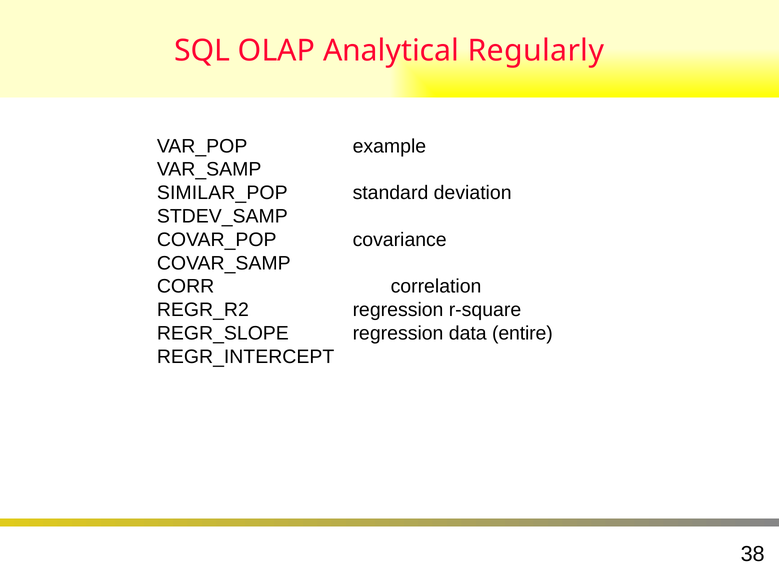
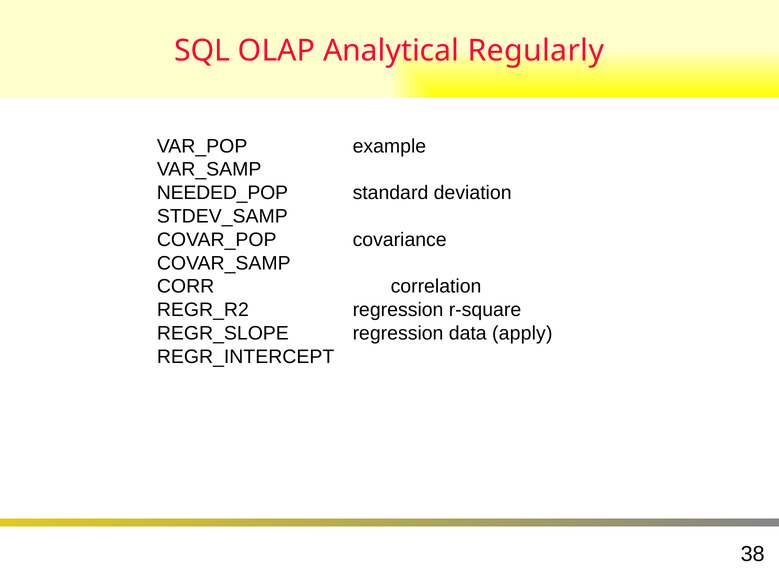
SIMILAR_POP: SIMILAR_POP -> NEEDED_POP (222, 193)
entire: entire -> apply (522, 333)
